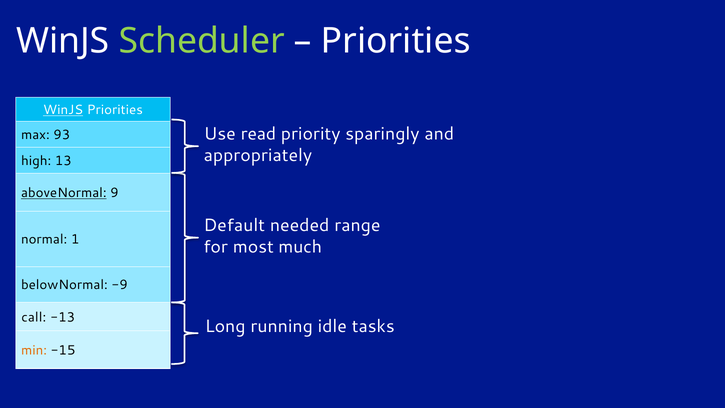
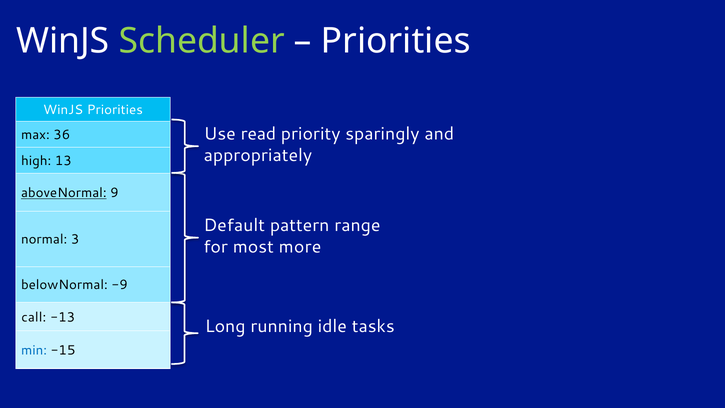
WinJS underline: present -> none (63, 110)
93: 93 -> 36 (62, 135)
needed: needed -> pattern (300, 225)
1: 1 -> 3 (75, 239)
much: much -> more (300, 247)
min colour: orange -> blue (34, 350)
